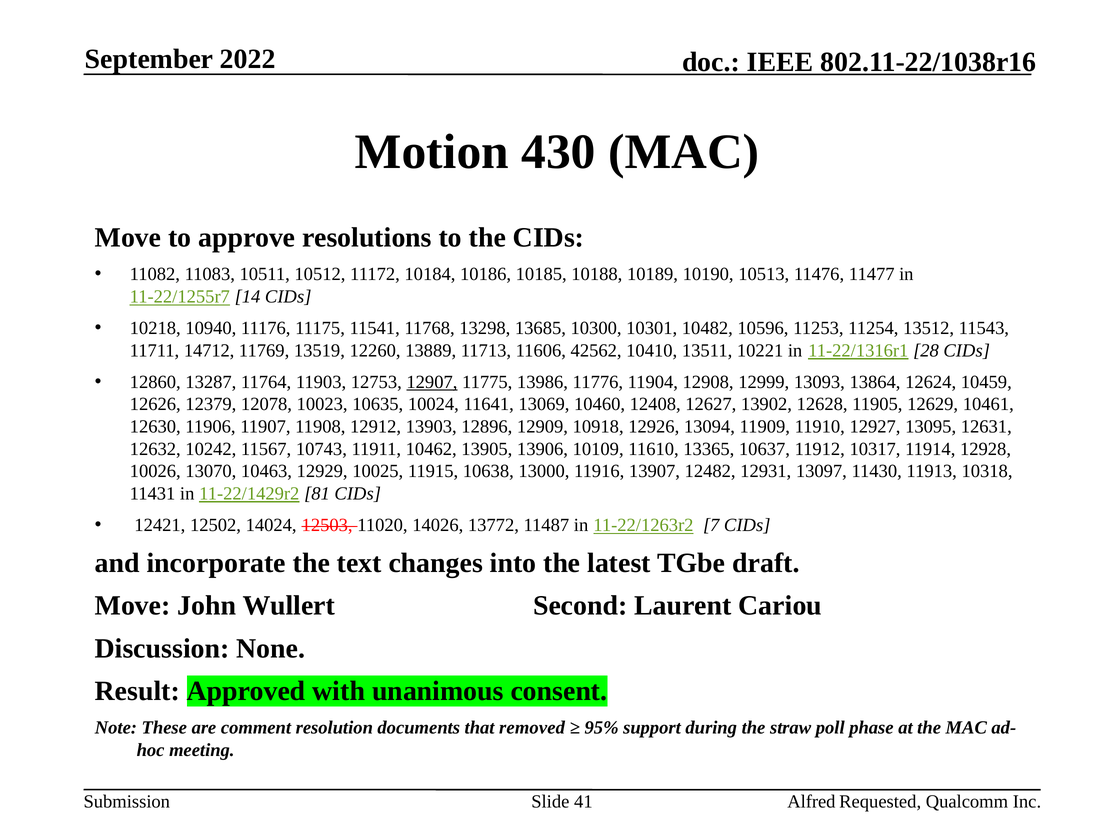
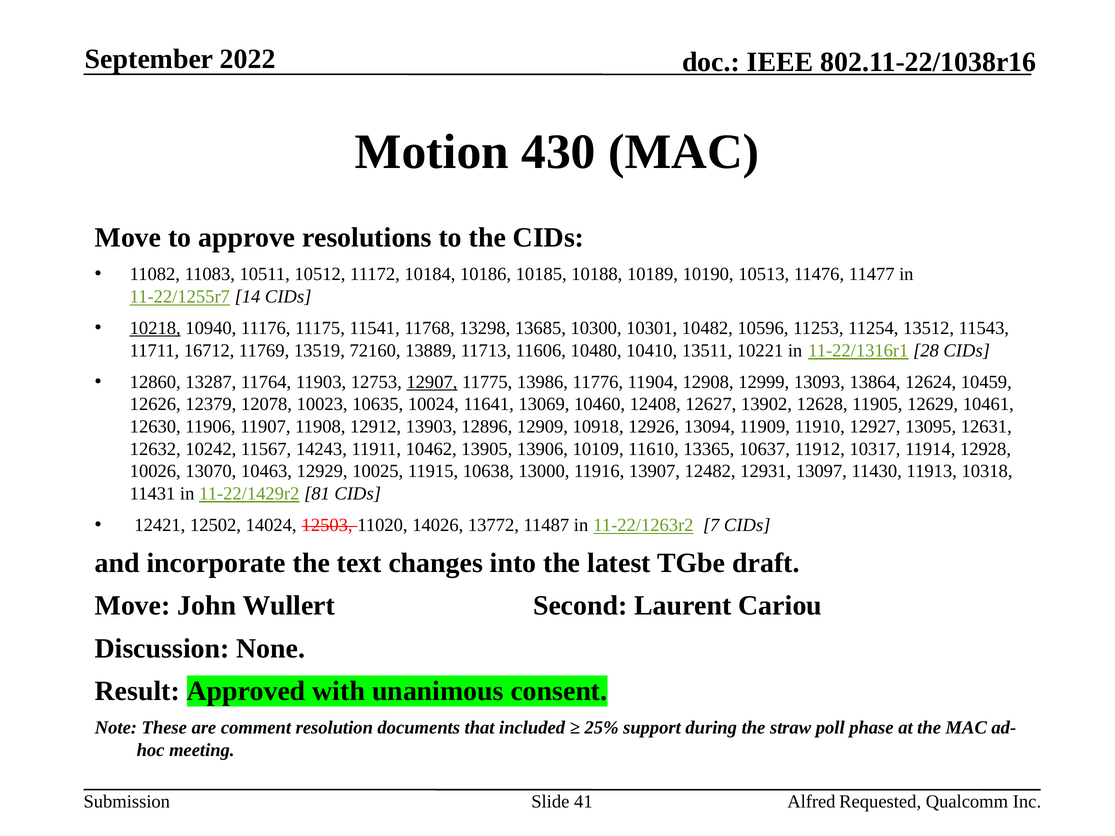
10218 underline: none -> present (155, 328)
14712: 14712 -> 16712 (209, 351)
12260: 12260 -> 72160 (375, 351)
42562: 42562 -> 10480 (596, 351)
10743: 10743 -> 14243 (321, 449)
removed: removed -> included (532, 728)
95%: 95% -> 25% (602, 728)
